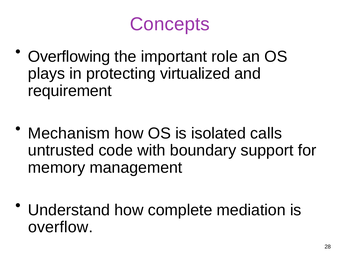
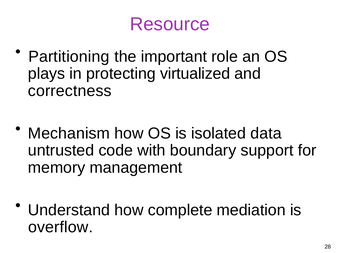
Concepts: Concepts -> Resource (170, 24)
Overflowing: Overflowing -> Partitioning (69, 56)
requirement: requirement -> correctness (70, 91)
calls: calls -> data (266, 133)
